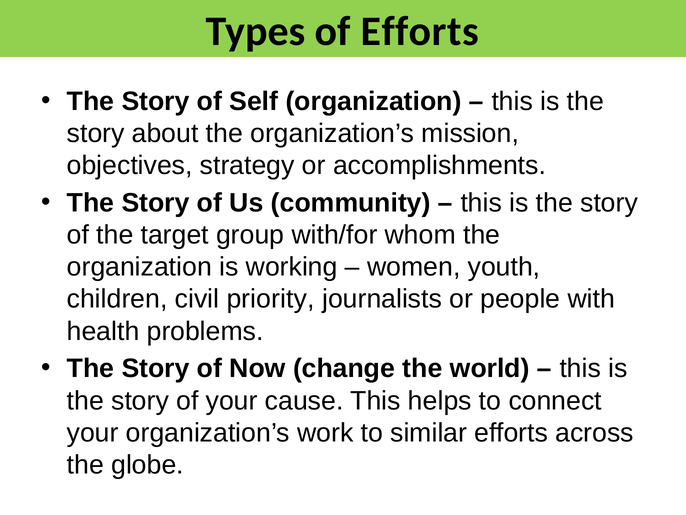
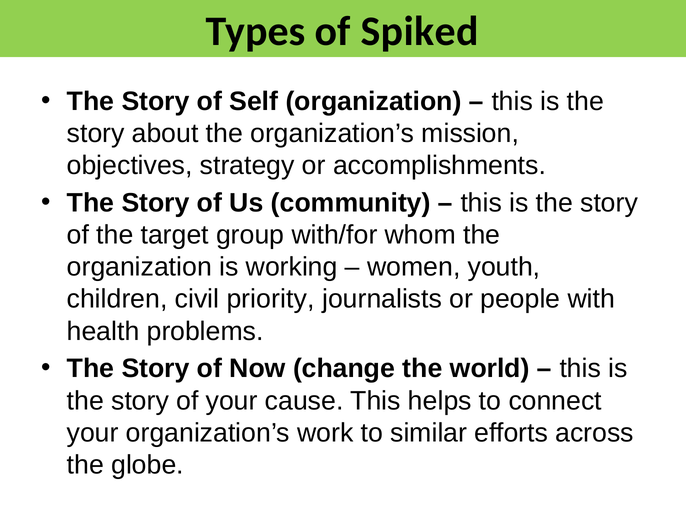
of Efforts: Efforts -> Spiked (420, 31)
